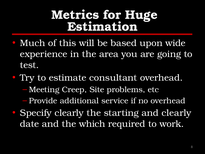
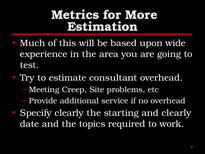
Huge: Huge -> More (141, 15)
which: which -> topics (92, 124)
